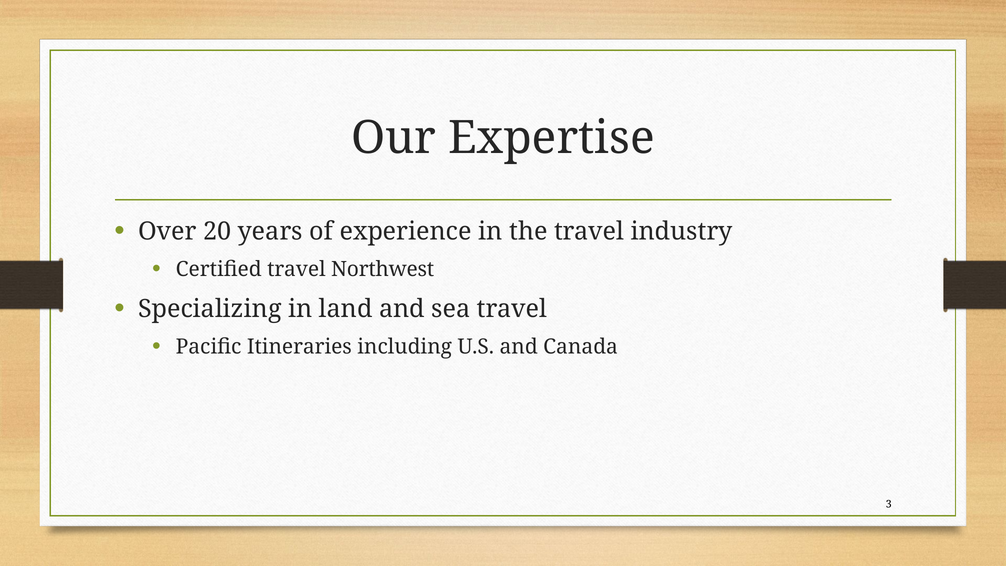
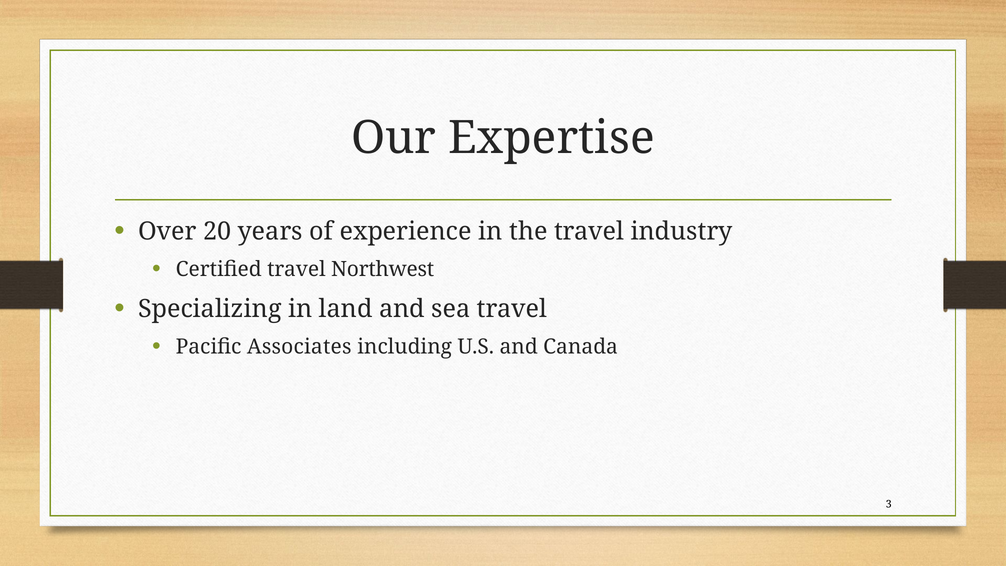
Itineraries: Itineraries -> Associates (299, 347)
